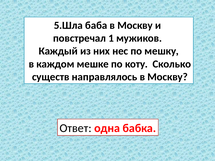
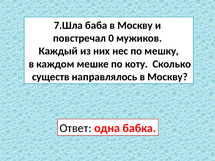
5.Шла: 5.Шла -> 7.Шла (68, 25)
1: 1 -> 0 (111, 38)
